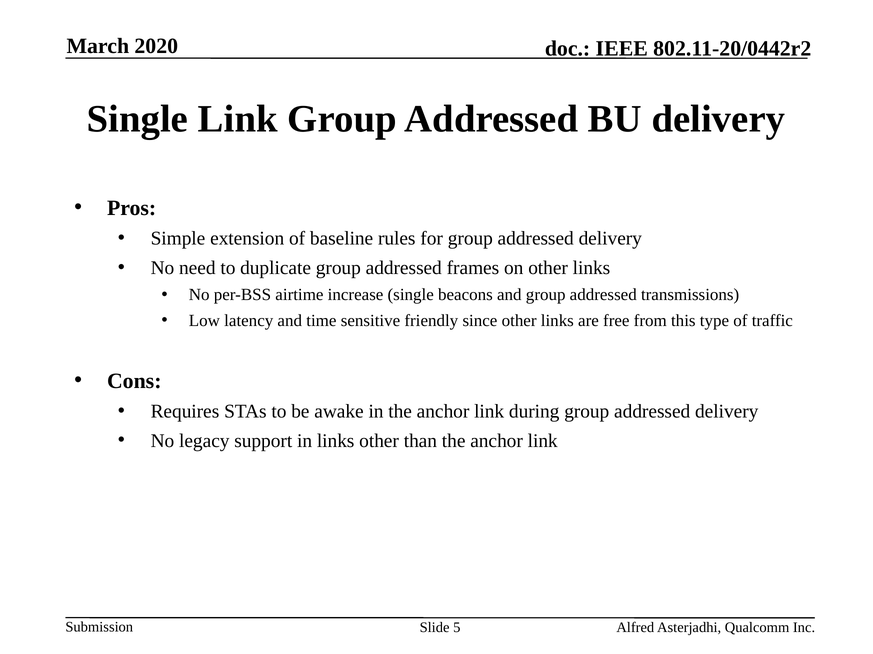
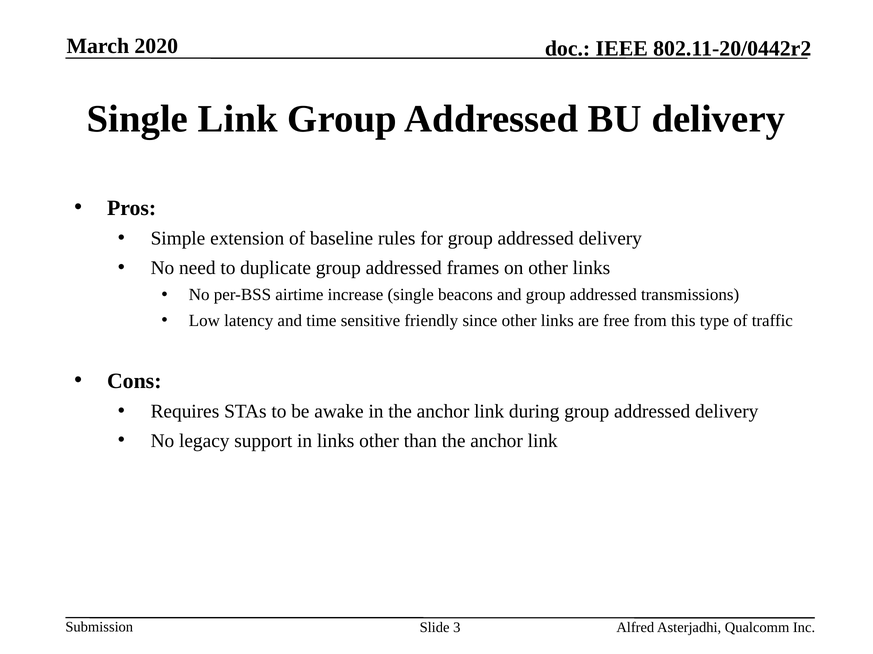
5: 5 -> 3 (457, 628)
